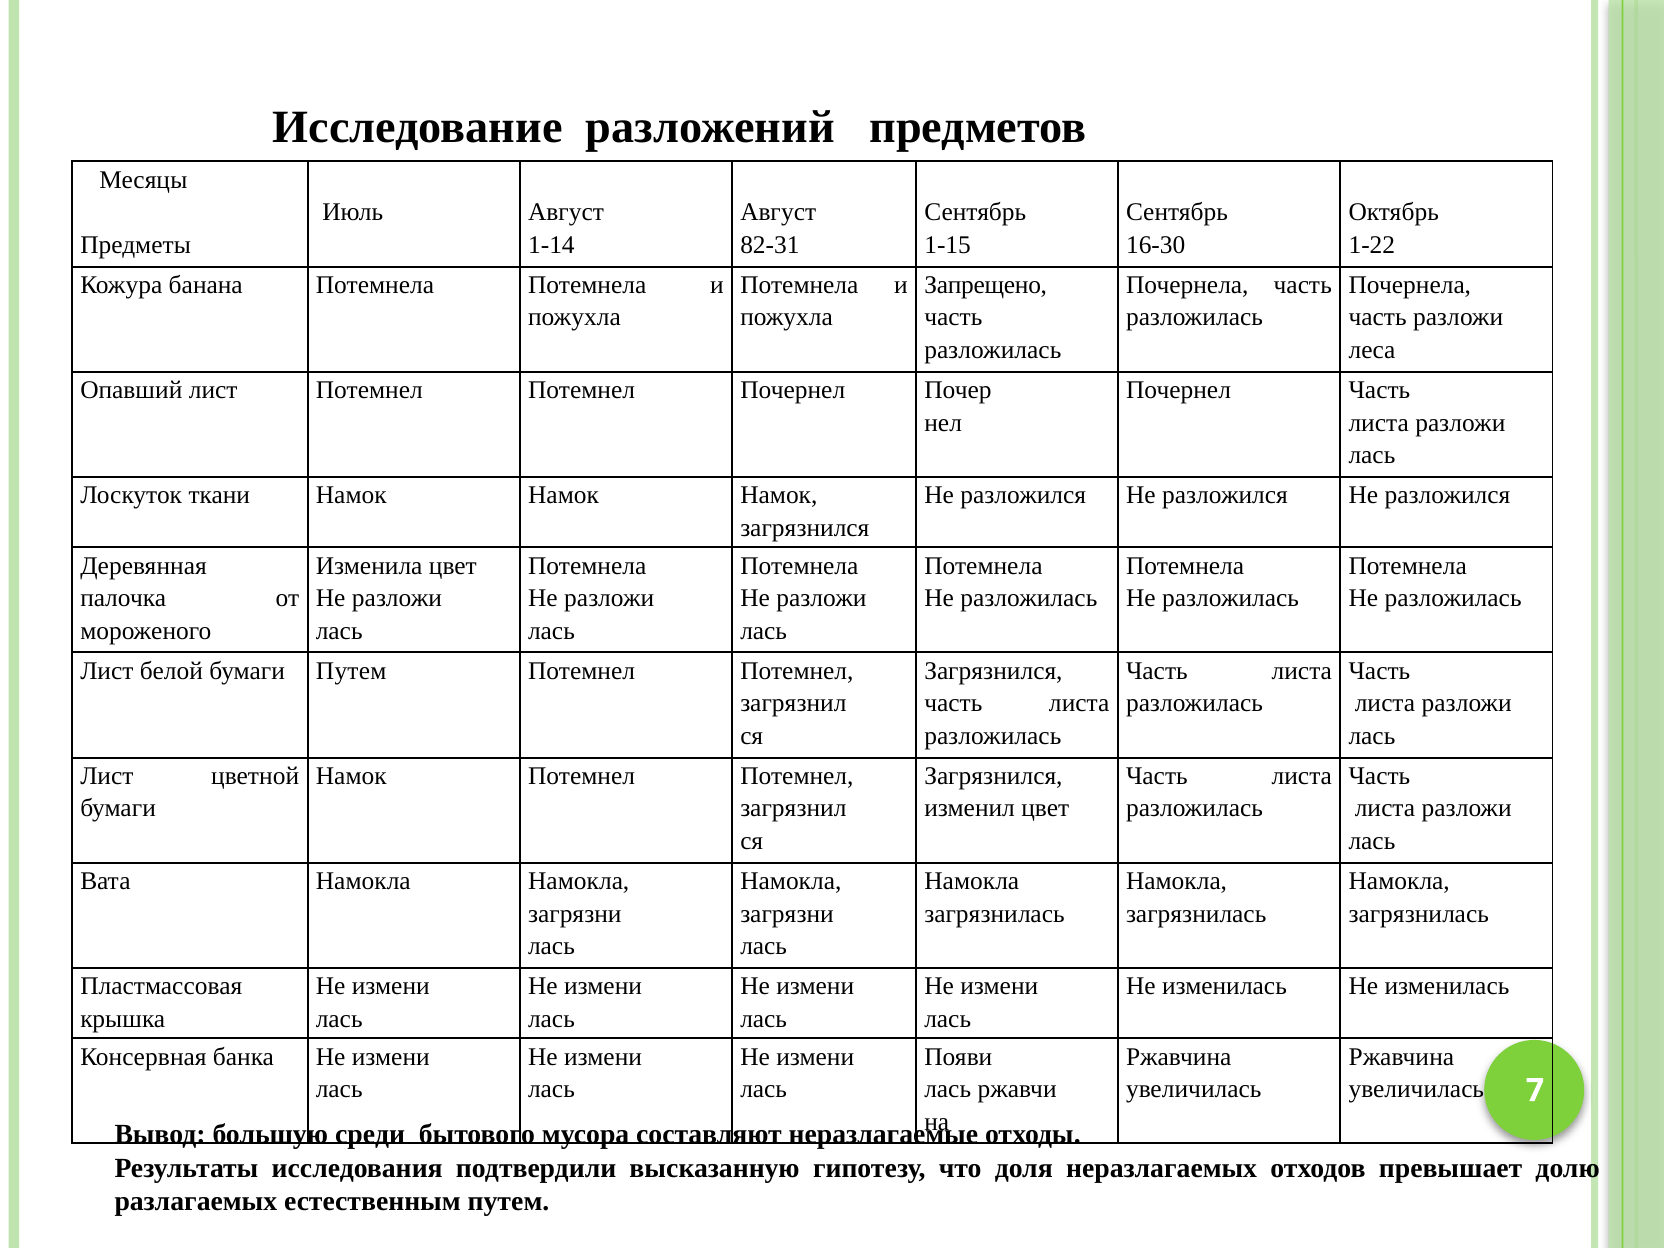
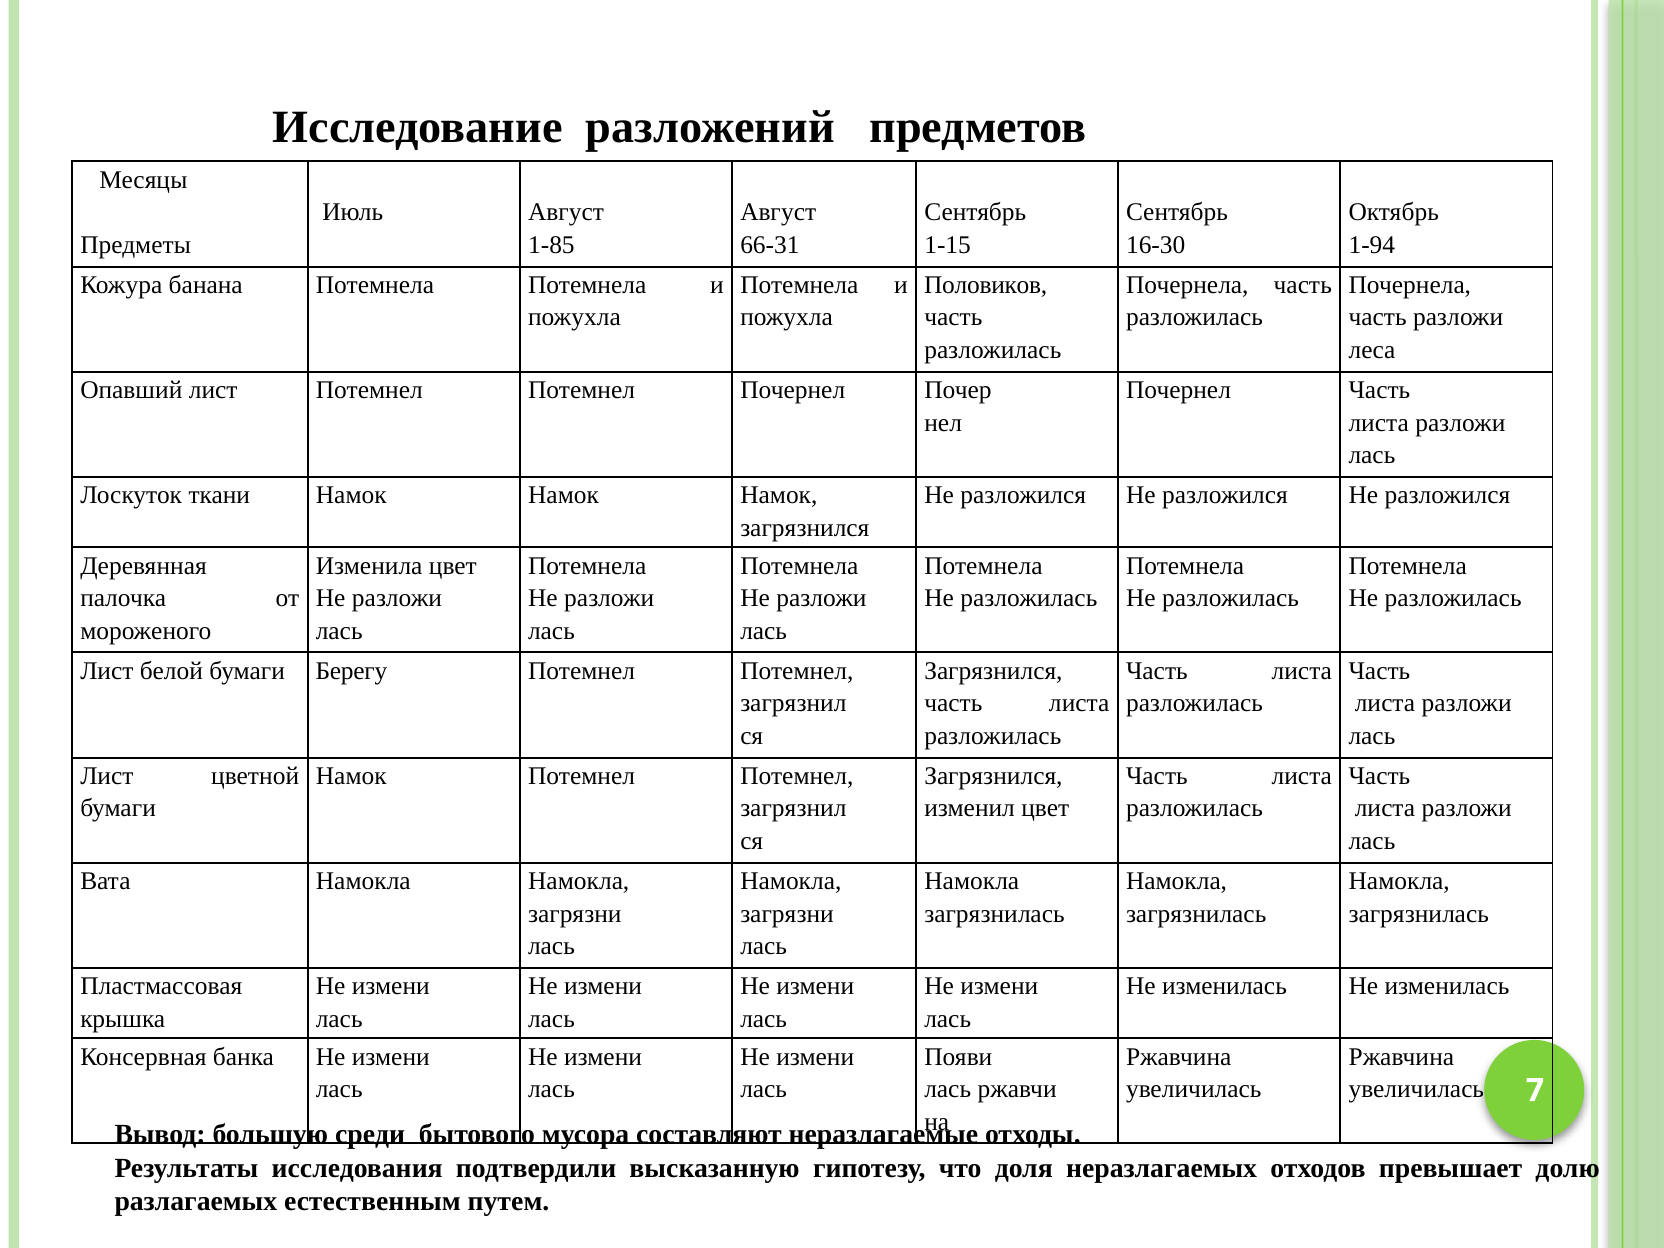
1-14: 1-14 -> 1-85 (551, 245)
82-31: 82-31 -> 66-31 (770, 245)
1-22: 1-22 -> 1-94 (1372, 245)
Запрещено: Запрещено -> Половиков (986, 285)
бумаги Путем: Путем -> Берегу (351, 671)
